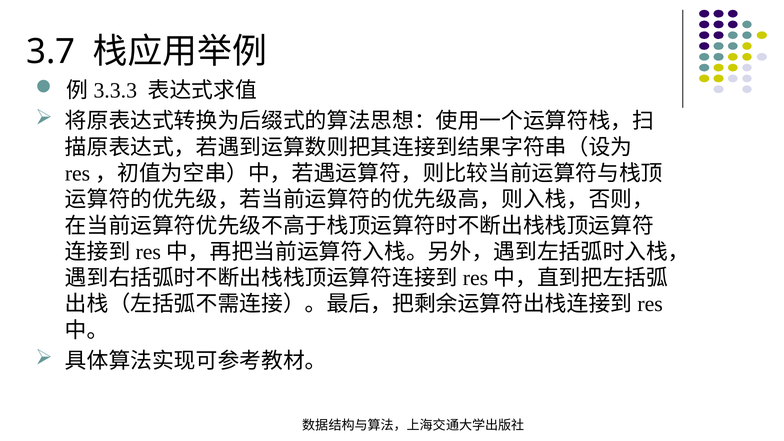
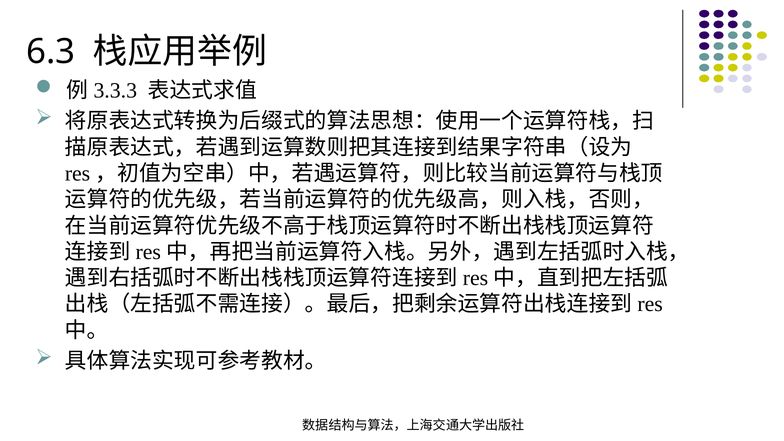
3.7: 3.7 -> 6.3 (51, 52)
